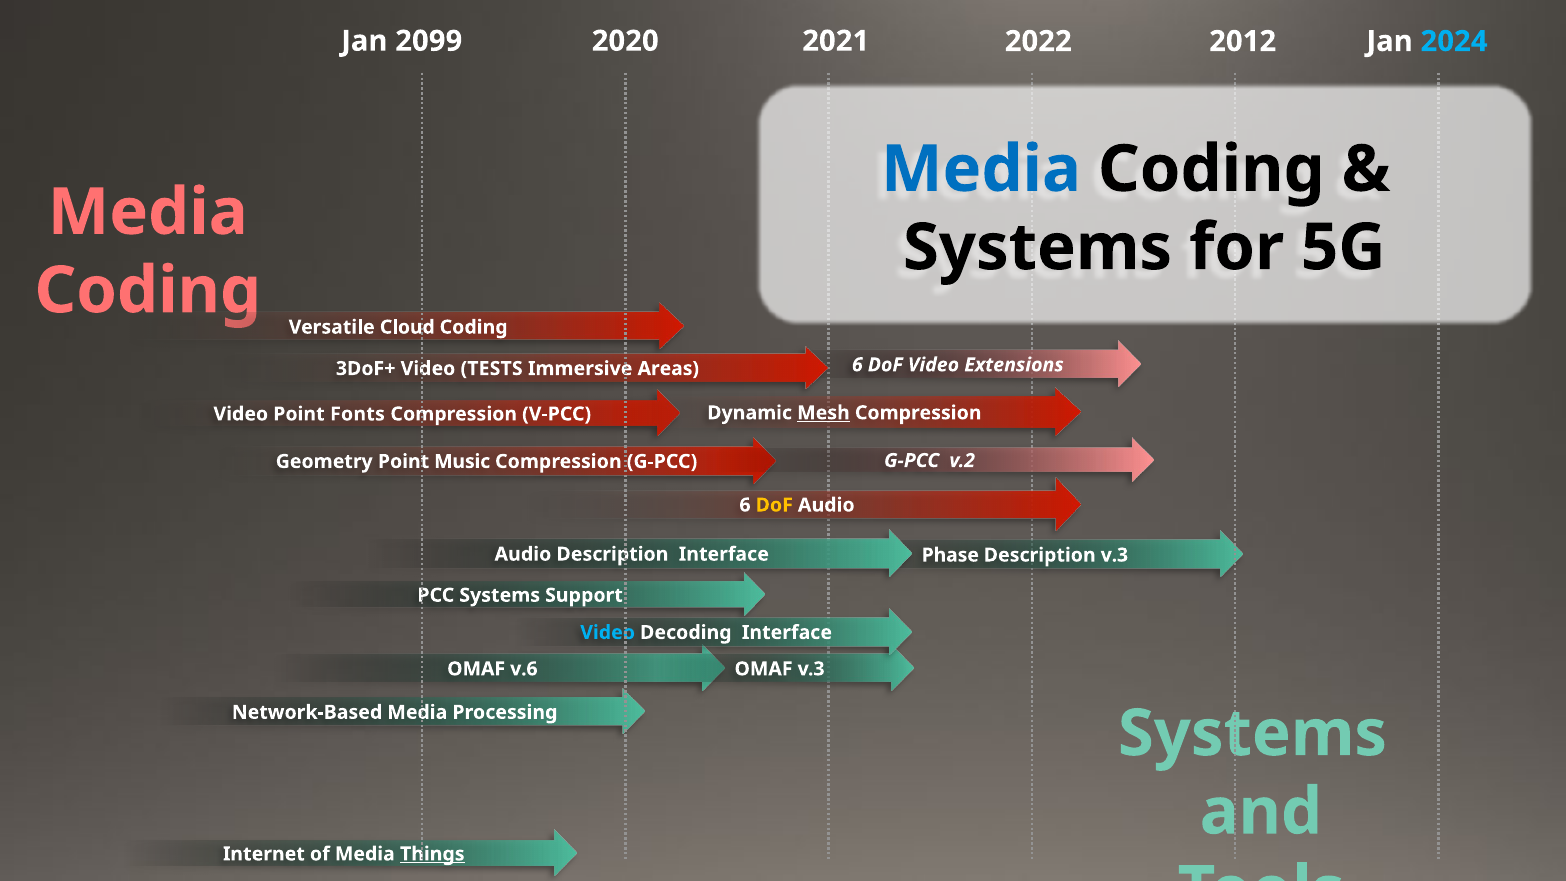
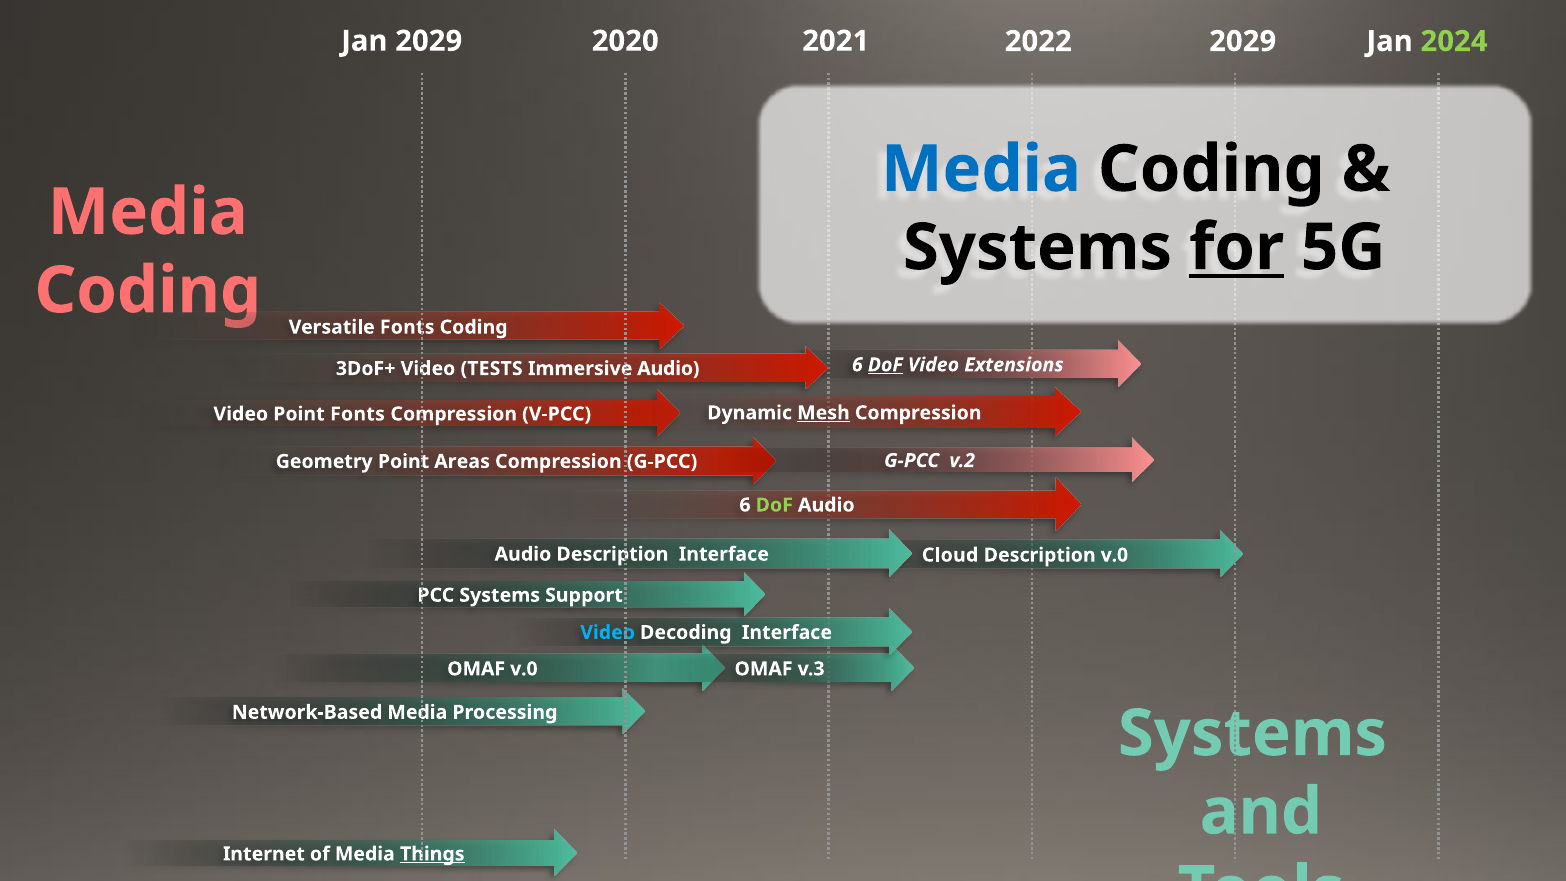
Jan 2099: 2099 -> 2029 (429, 41)
2012: 2012 -> 2029 (1243, 41)
2024 colour: light blue -> light green (1454, 41)
for underline: none -> present (1237, 248)
Versatile Cloud: Cloud -> Fonts (407, 327)
DoF underline: none -> present (885, 365)
Immersive Areas: Areas -> Audio (668, 369)
Music: Music -> Areas (462, 461)
DoF colour: yellow -> light green (774, 505)
Phase: Phase -> Cloud (950, 555)
Description v.3: v.3 -> v.0 (1114, 555)
OMAF v.6: v.6 -> v.0 (524, 669)
